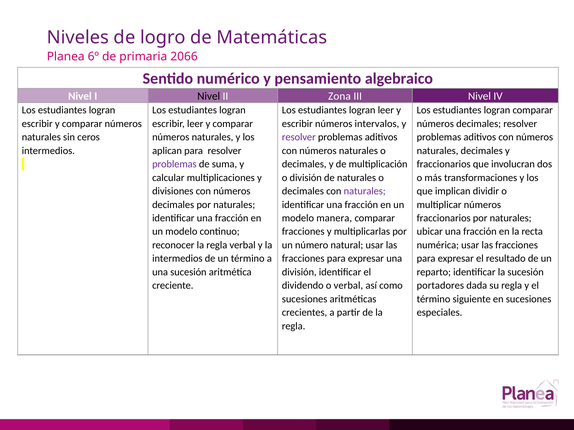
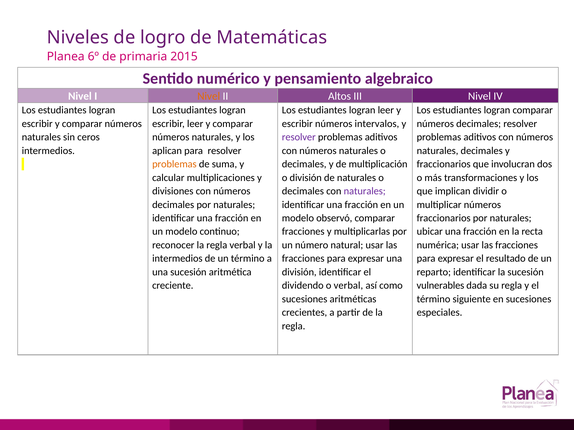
2066: 2066 -> 2015 (184, 56)
Nivel colour: black -> orange (209, 96)
Zona: Zona -> Altos (340, 96)
problemas colour: purple -> orange (174, 164)
manera: manera -> observó (334, 218)
portadores: portadores -> vulnerables (440, 286)
